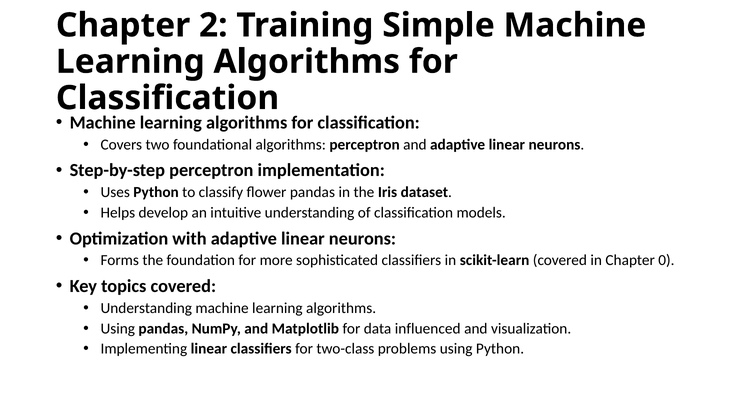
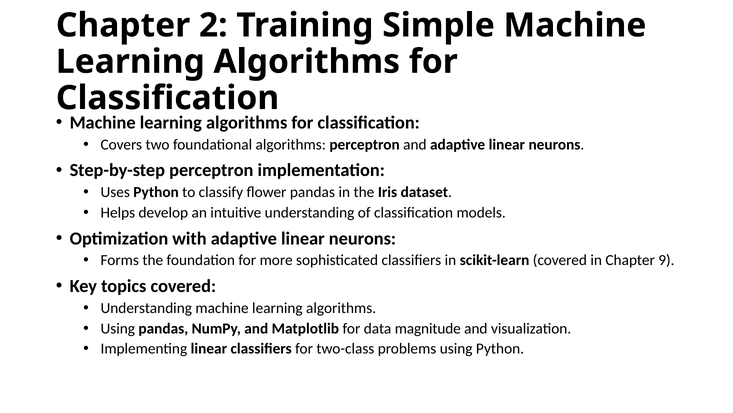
0: 0 -> 9 (666, 260)
influenced: influenced -> magnitude (428, 328)
